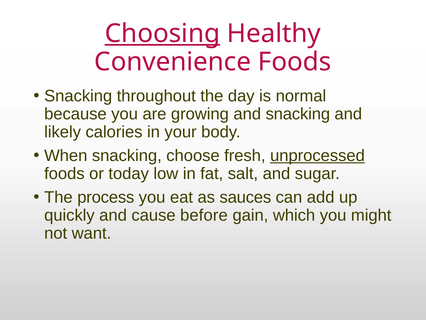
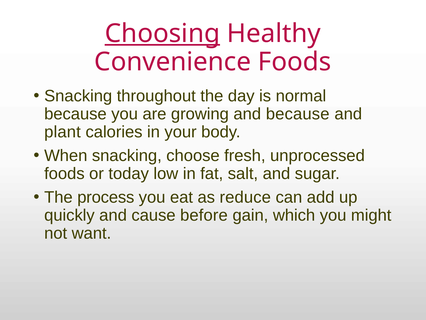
and snacking: snacking -> because (298, 114)
likely: likely -> plant (62, 132)
unprocessed underline: present -> none (317, 156)
sauces: sauces -> reduce (245, 197)
